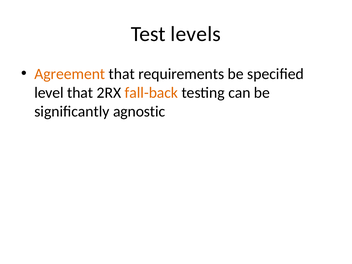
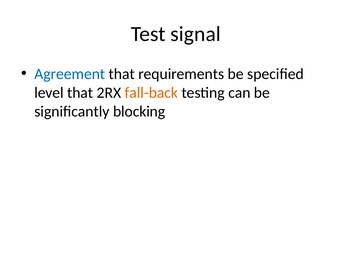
levels: levels -> signal (196, 34)
Agreement colour: orange -> blue (70, 74)
agnostic: agnostic -> blocking (139, 111)
